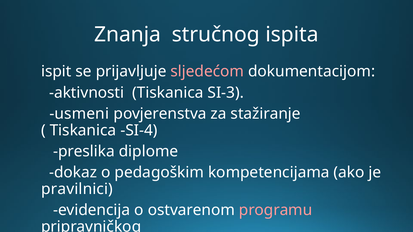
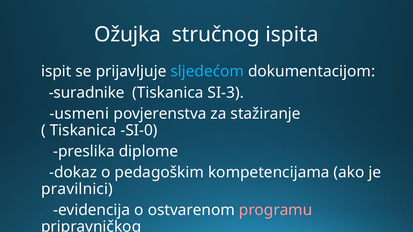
Znanja: Znanja -> Ožujka (128, 35)
sljedećom colour: pink -> light blue (207, 72)
aktivnosti: aktivnosti -> suradnike (87, 93)
SI-4: SI-4 -> SI-0 (139, 130)
